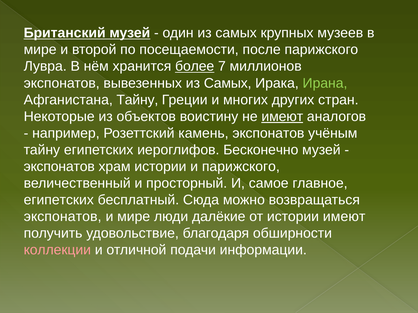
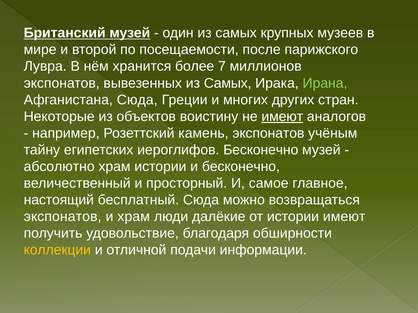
более underline: present -> none (195, 67)
Афганистана Тайну: Тайну -> Сюда (137, 100)
экспонатов: экспонатов -> абсолютно (59, 167)
и парижского: парижского -> бесконечно (241, 167)
египетских: египетских -> настоящий (59, 200)
и мире: мире -> храм (134, 217)
коллекции colour: pink -> yellow (57, 250)
